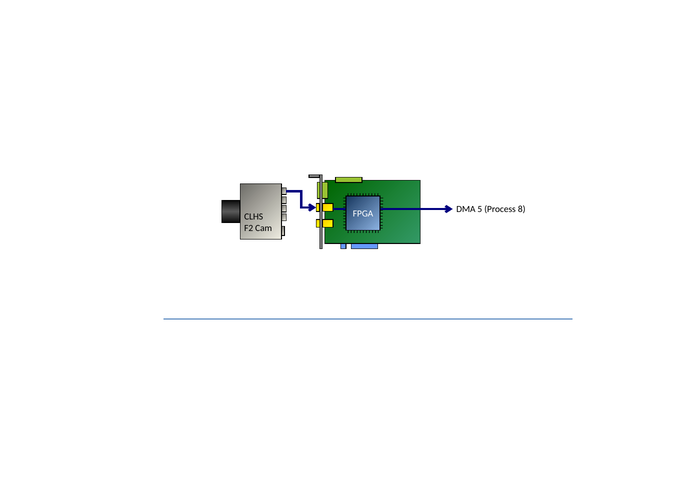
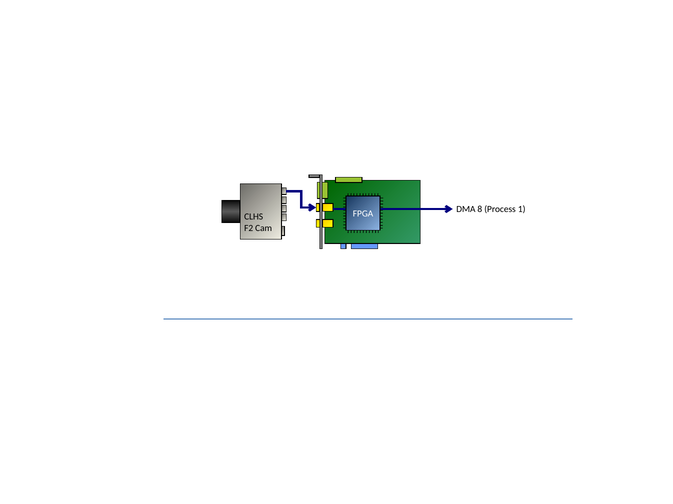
5: 5 -> 8 (480, 210)
8: 8 -> 1 (522, 210)
